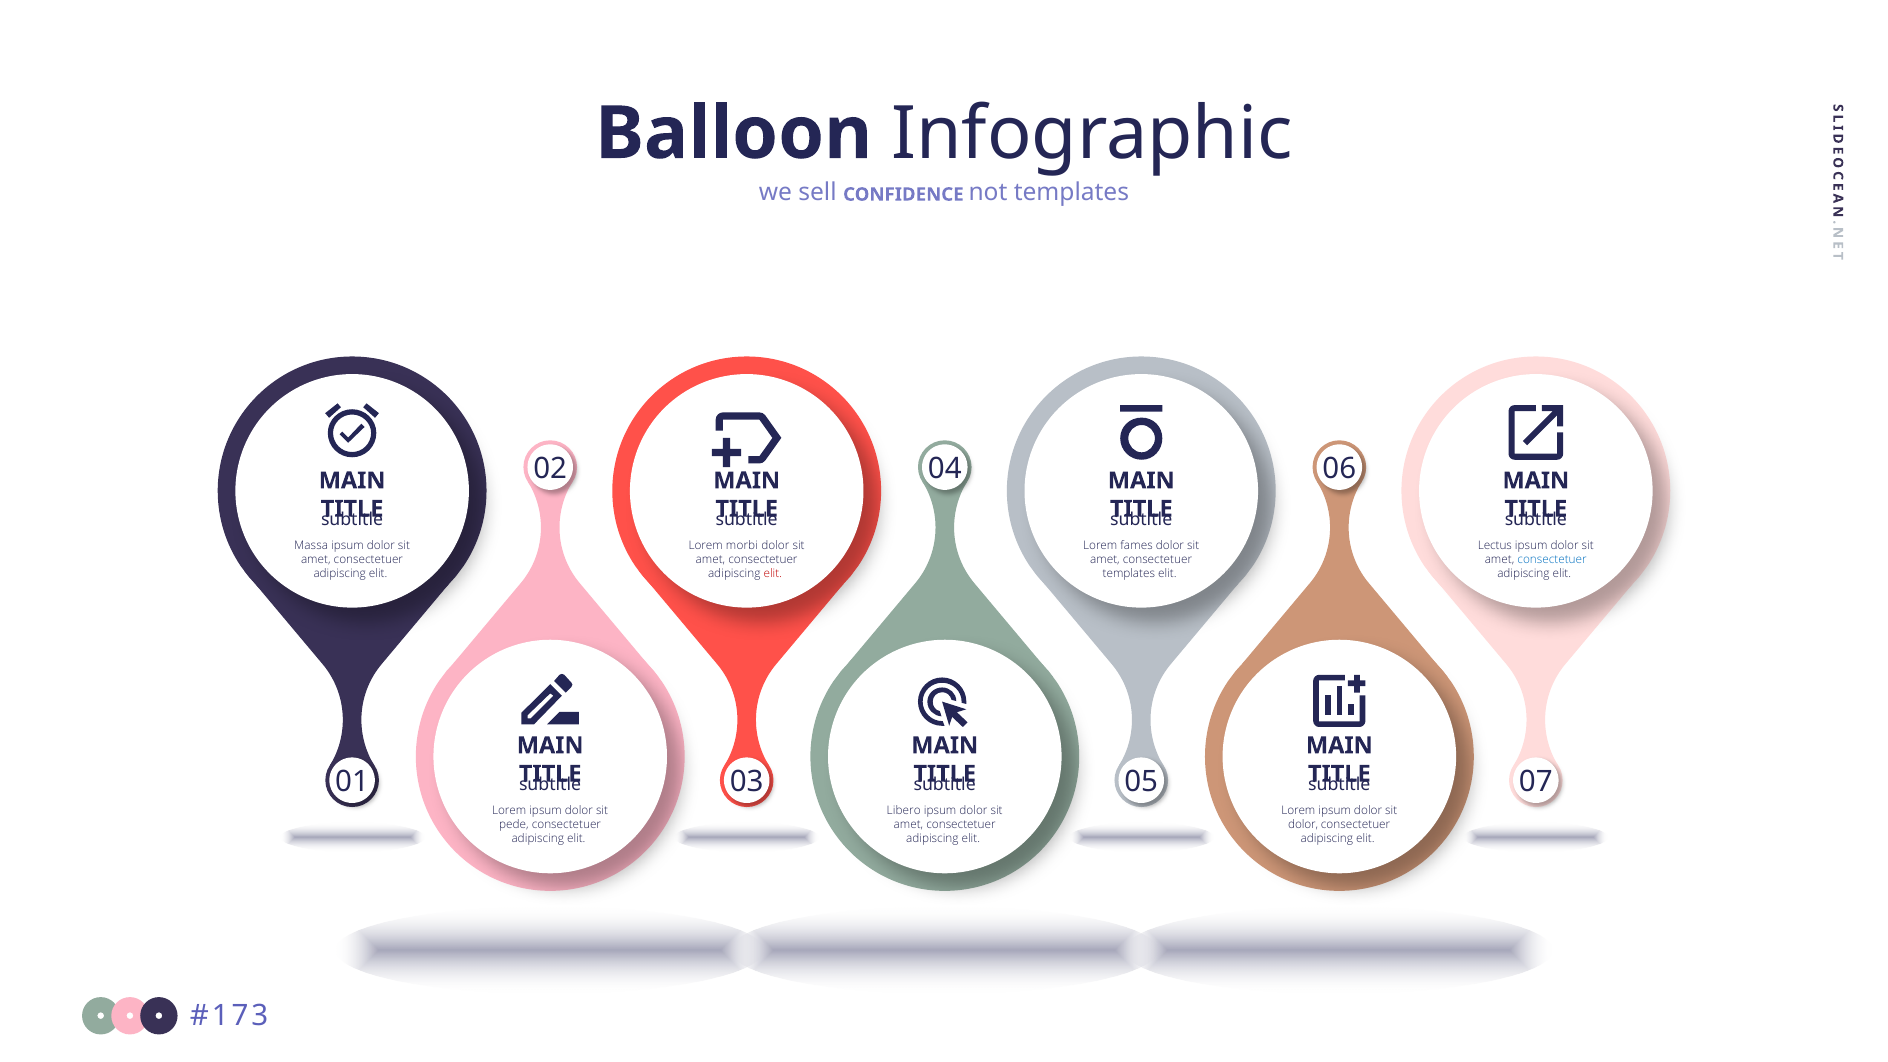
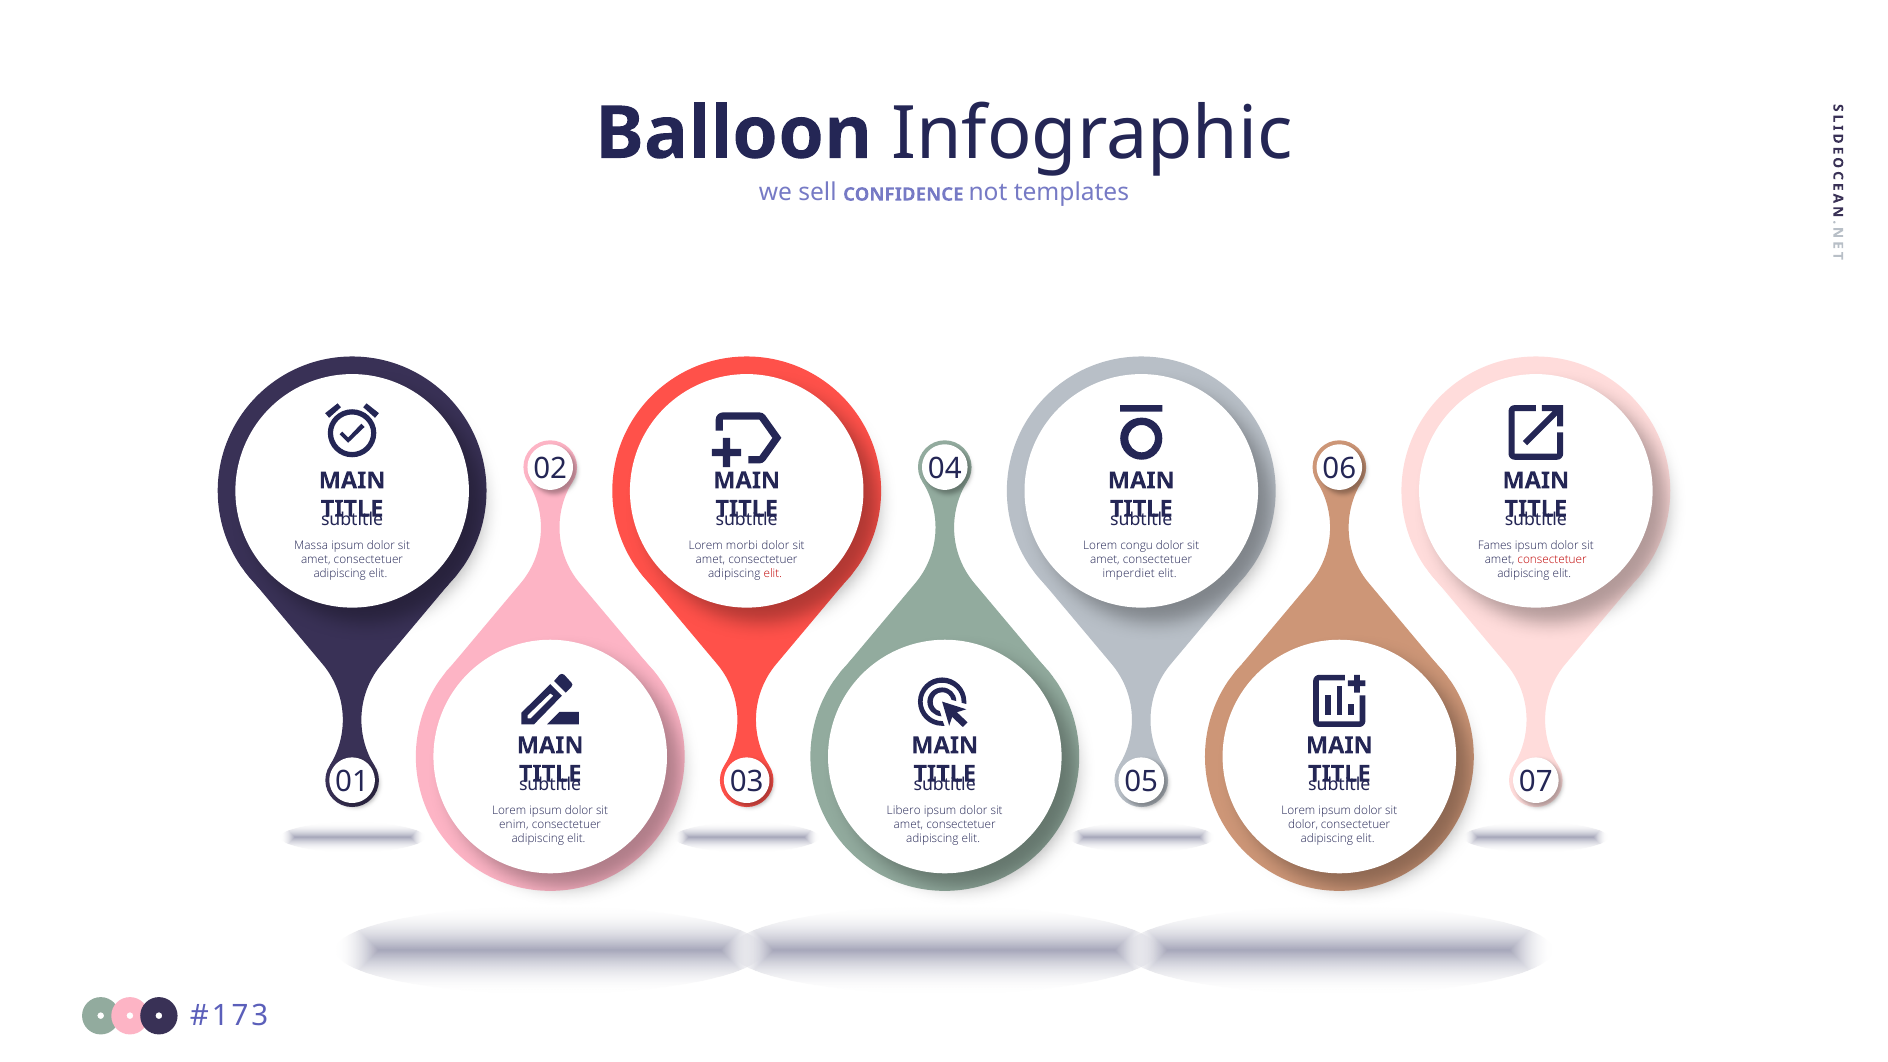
fames: fames -> congu (1137, 545)
Lectus: Lectus -> Fames (1495, 545)
consectetuer colour: blue -> red (1552, 559)
templates: templates -> imperdiet (1129, 574)
pede: pede -> enim (514, 824)
